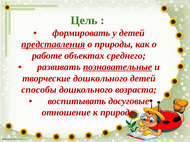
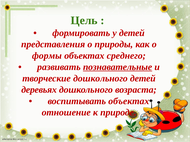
представления underline: present -> none (53, 44)
работе: работе -> формы (47, 56)
способы: способы -> деревьях (39, 90)
воспитывать досуговые: досуговые -> объектах (129, 101)
